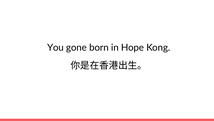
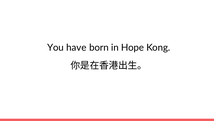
gone: gone -> have (76, 47)
